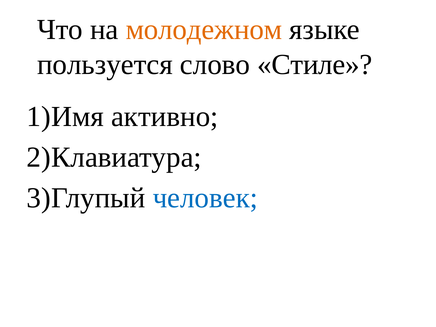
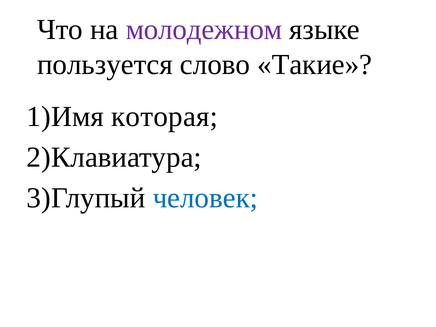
молодежном colour: orange -> purple (204, 30)
Стиле: Стиле -> Такие (315, 64)
активно: активно -> которая (165, 116)
